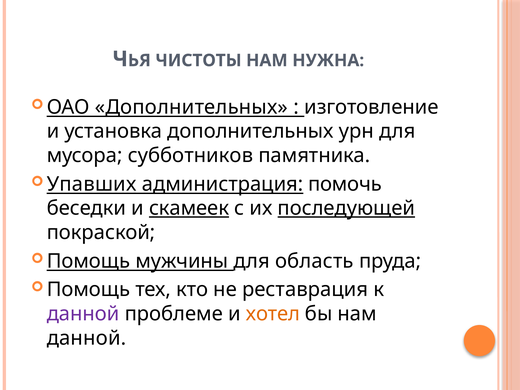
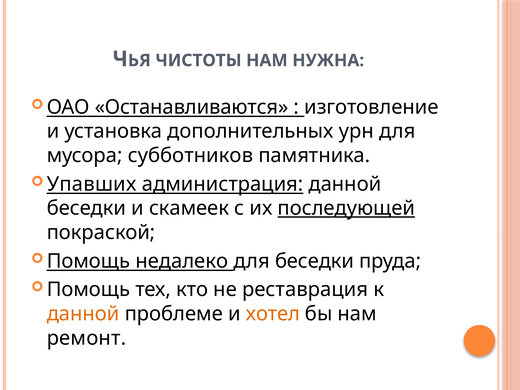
ОАО Дополнительных: Дополнительных -> Останавливаются (192, 107)
администрация помочь: помочь -> данной (345, 184)
скамеек underline: present -> none (189, 208)
мужчины: мужчины -> недалеко (182, 261)
для область: область -> беседки (315, 261)
данной colour: purple -> orange (83, 314)
данной: данной -> ремонт (87, 338)
